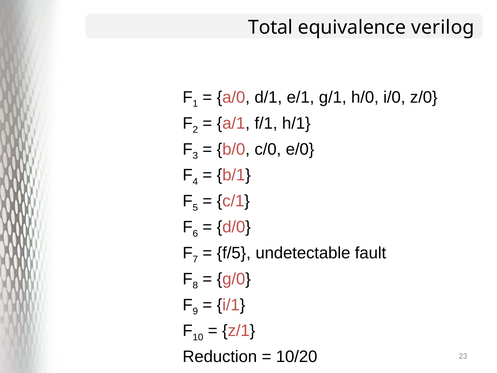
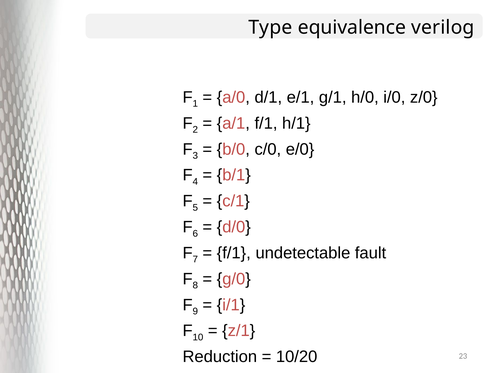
Total: Total -> Type (270, 27)
f/5: f/5 -> f/1 (234, 253)
